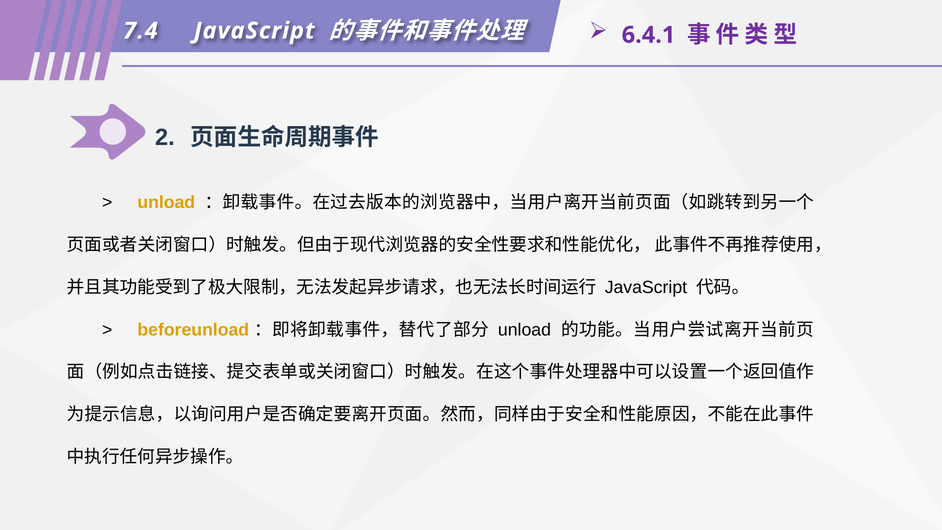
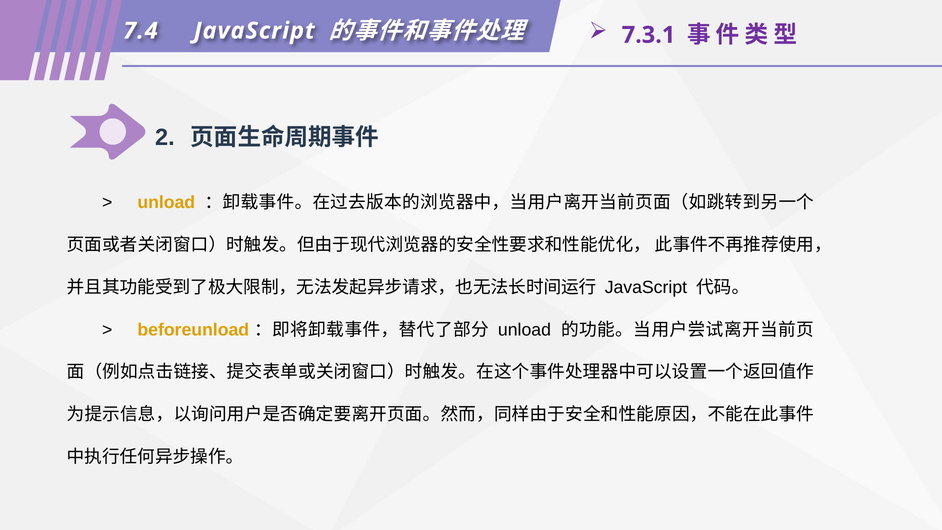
6.4.1: 6.4.1 -> 7.3.1 (649, 35)
